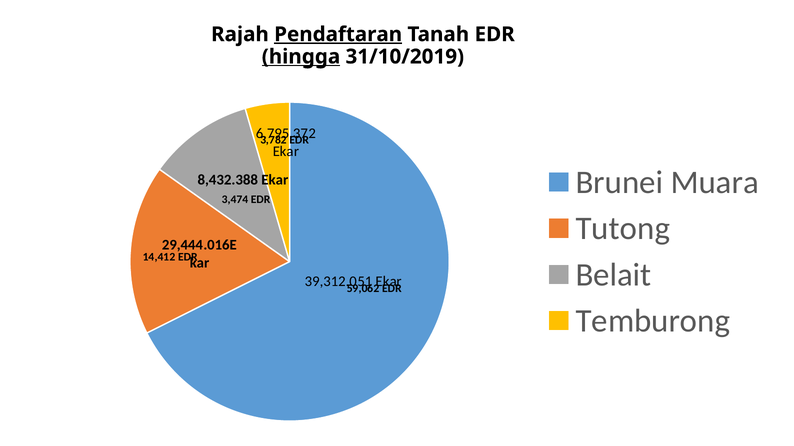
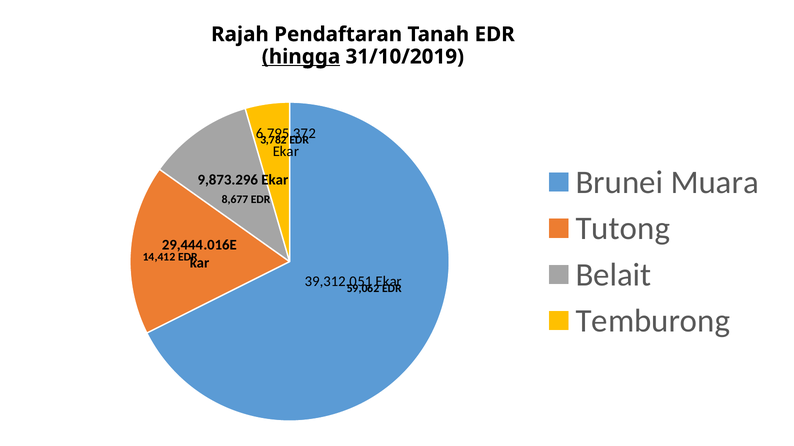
Pendaftaran underline: present -> none (338, 34)
8,432.388: 8,432.388 -> 9,873.296 (228, 180)
3,474: 3,474 -> 8,677 (235, 200)
